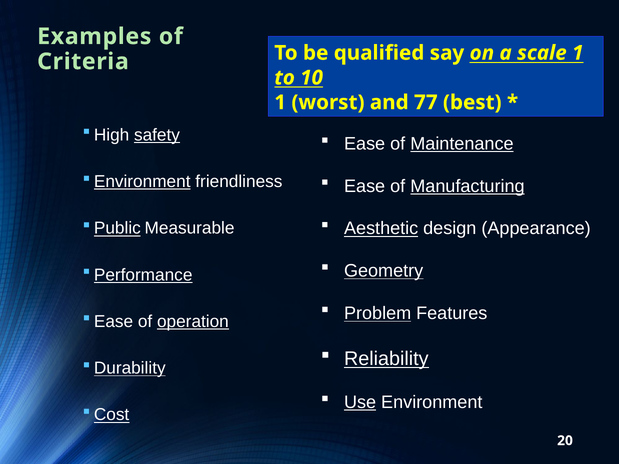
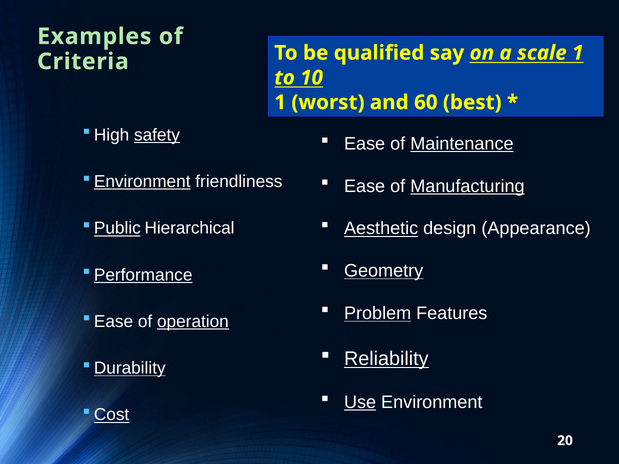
77: 77 -> 60 (426, 102)
Measurable: Measurable -> Hierarchical (190, 228)
